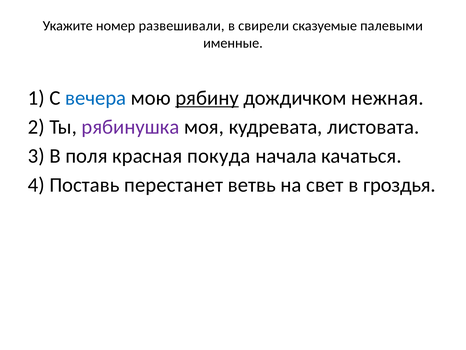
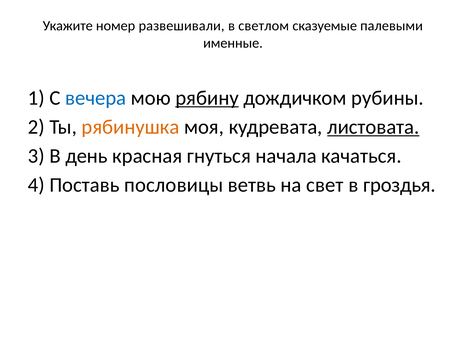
свирели: свирели -> светлом (264, 26)
нежная: нежная -> рубины (388, 98)
рябинушка colour: purple -> orange (131, 127)
листовата underline: none -> present (373, 127)
поля: поля -> день (86, 156)
покуда: покуда -> гнуться (219, 156)
перестанет: перестанет -> пословицы (174, 185)
